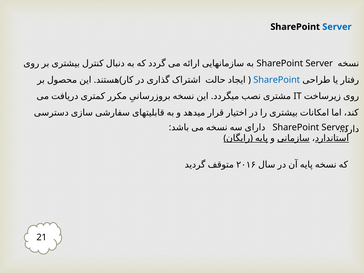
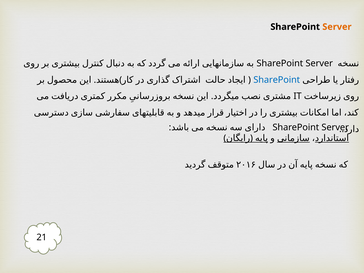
Server colour: blue -> orange (337, 27)
